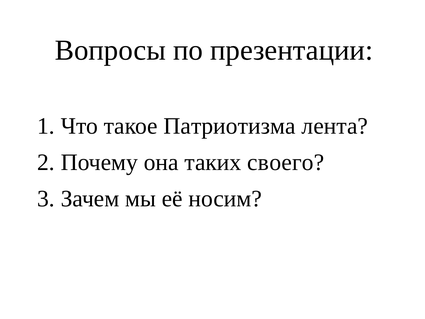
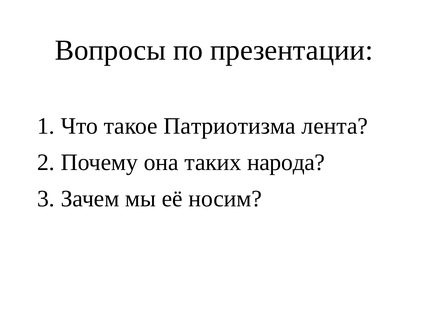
своего: своего -> народа (286, 162)
